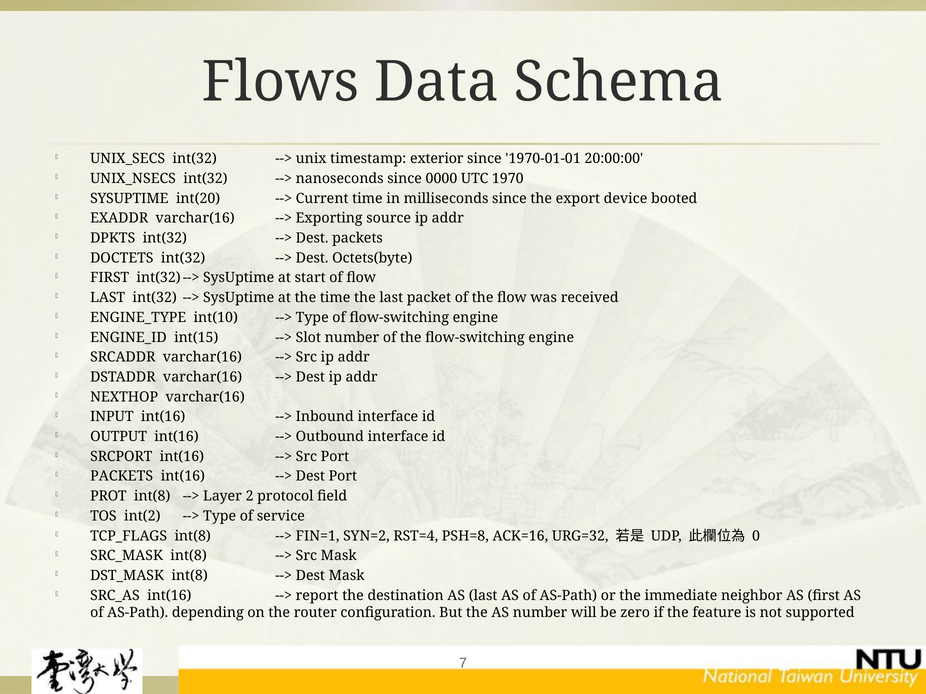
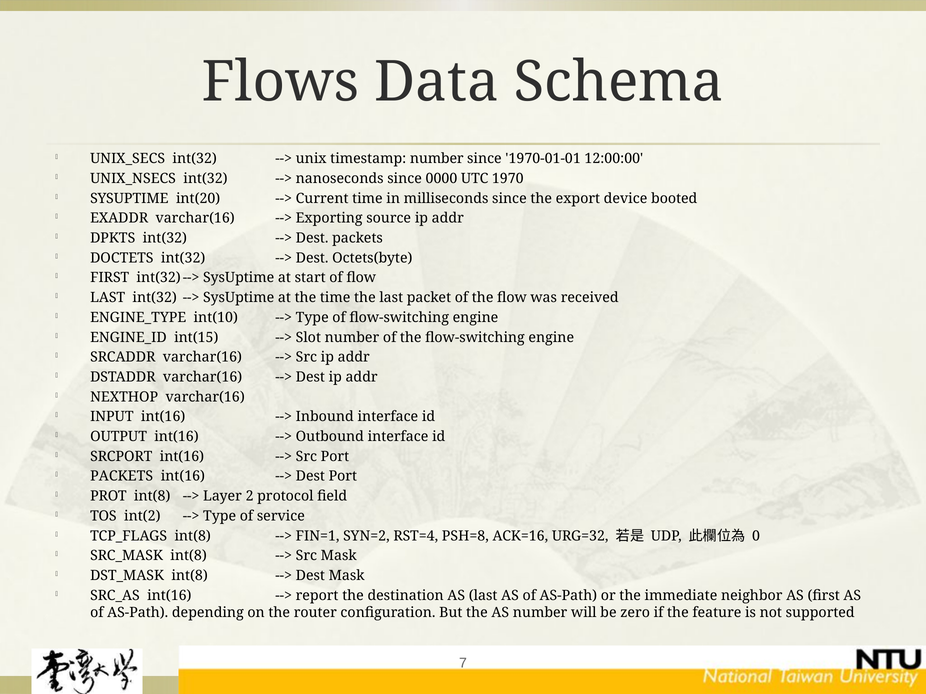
timestamp exterior: exterior -> number (437, 159)
20:00:00: 20:00:00 -> 12:00:00 (614, 159)
